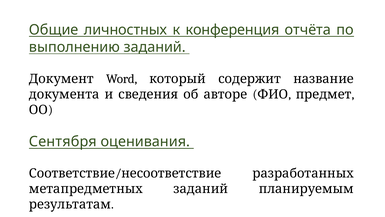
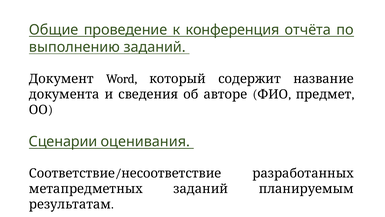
личностных: личностных -> проведение (126, 30)
Сентября: Сентября -> Сценарии (63, 141)
